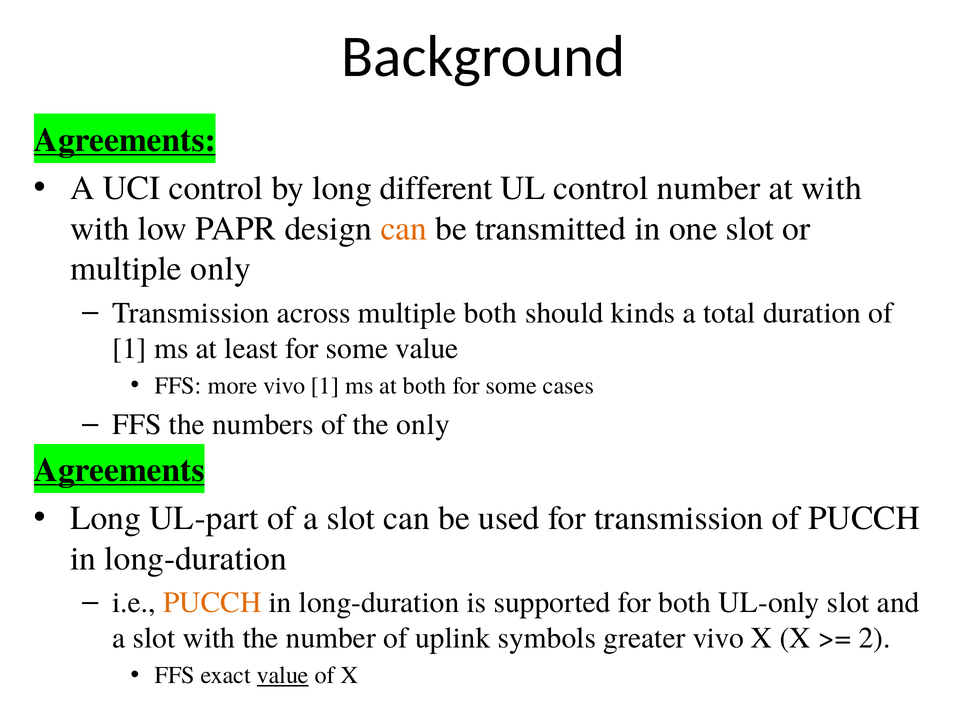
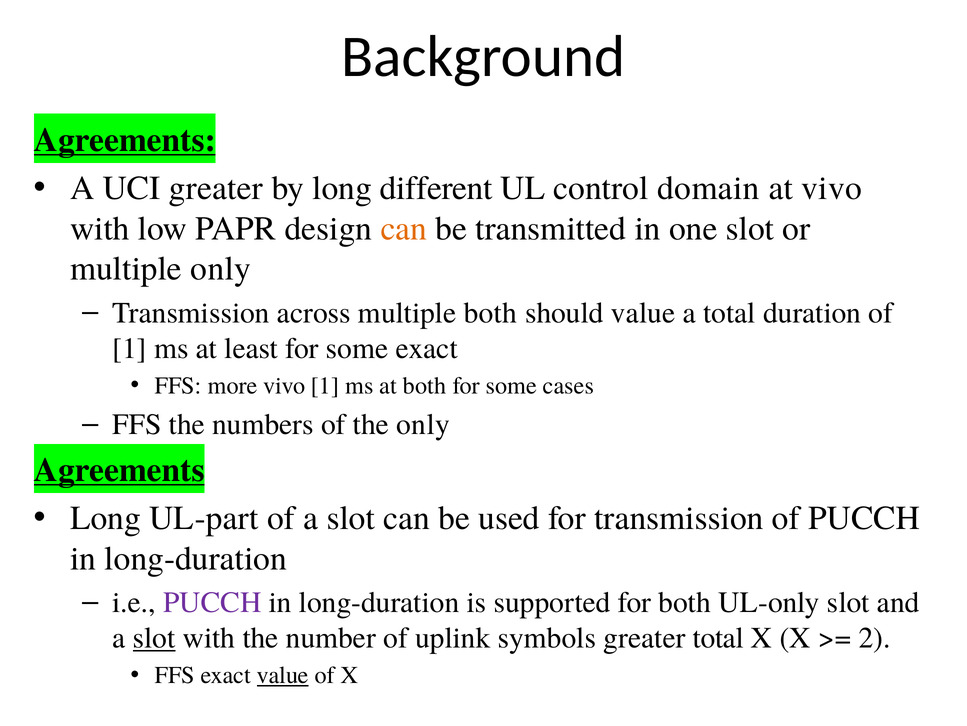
UCI control: control -> greater (216, 188)
control number: number -> domain (708, 188)
at with: with -> vivo (832, 188)
should kinds: kinds -> value (643, 313)
some value: value -> exact (427, 348)
PUCCH colour: orange -> purple (212, 602)
slot underline: none -> present (154, 637)
greater vivo: vivo -> total (718, 637)
